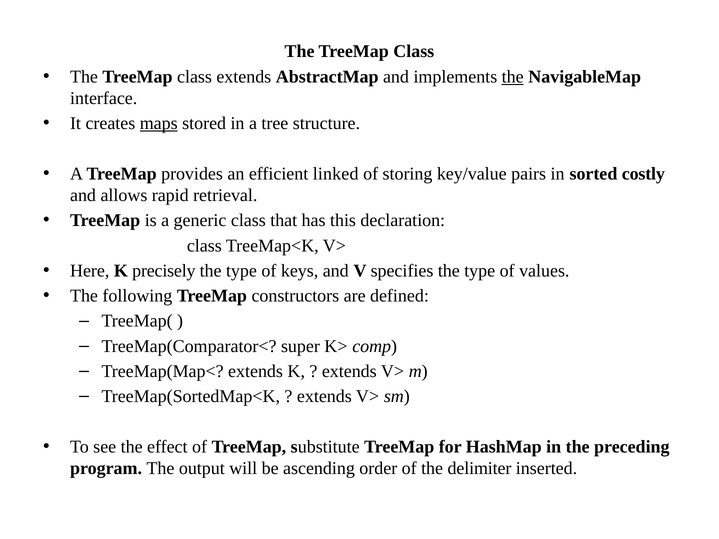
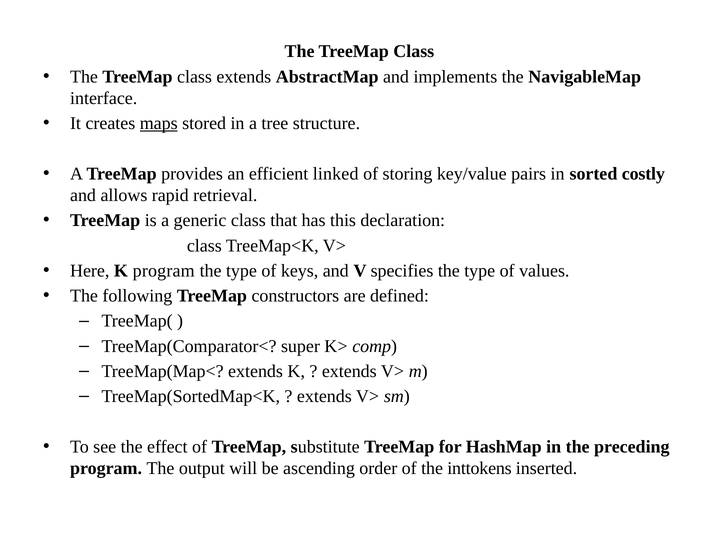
the underline: present -> none (513, 77)
K precisely: precisely -> program (164, 271)
delimiter: delimiter -> inttokens (480, 469)
